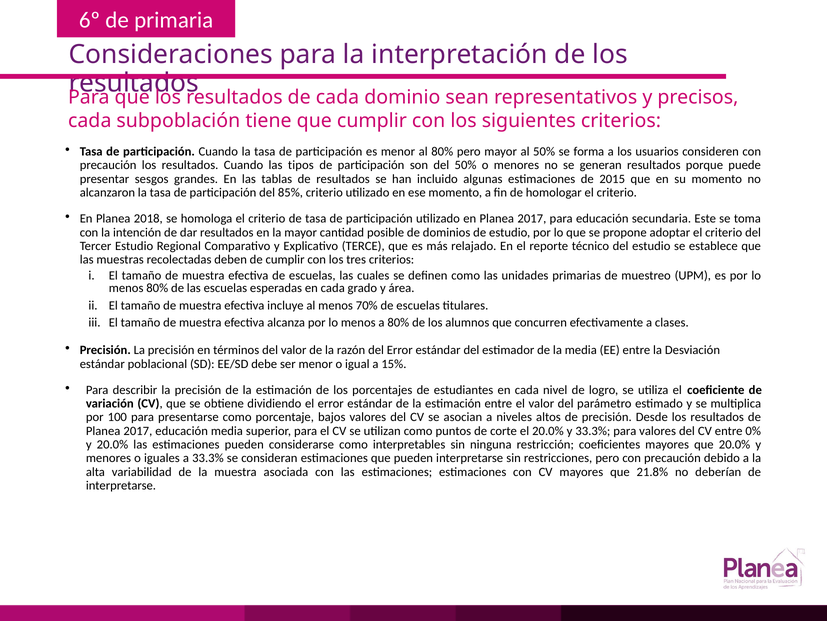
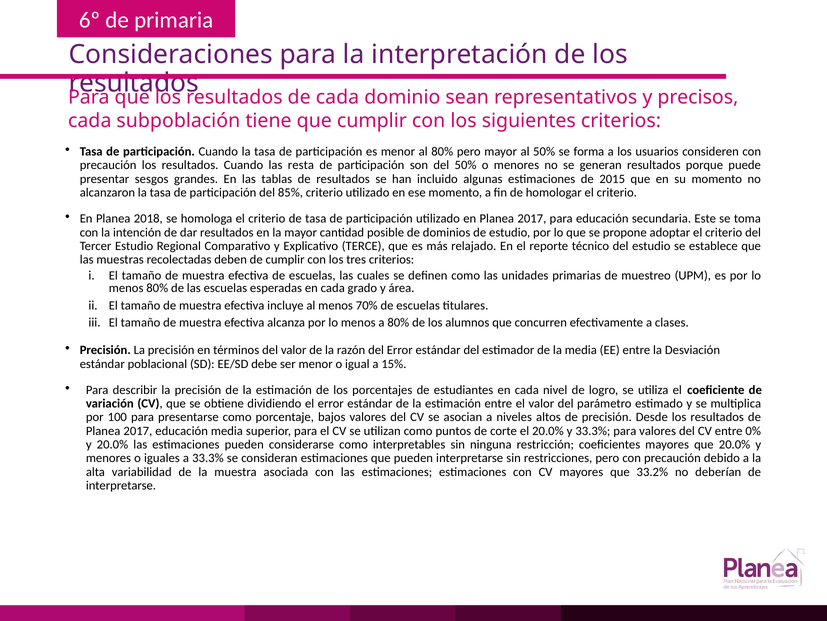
tipos: tipos -> resta (301, 165)
21.8%: 21.8% -> 33.2% (652, 471)
